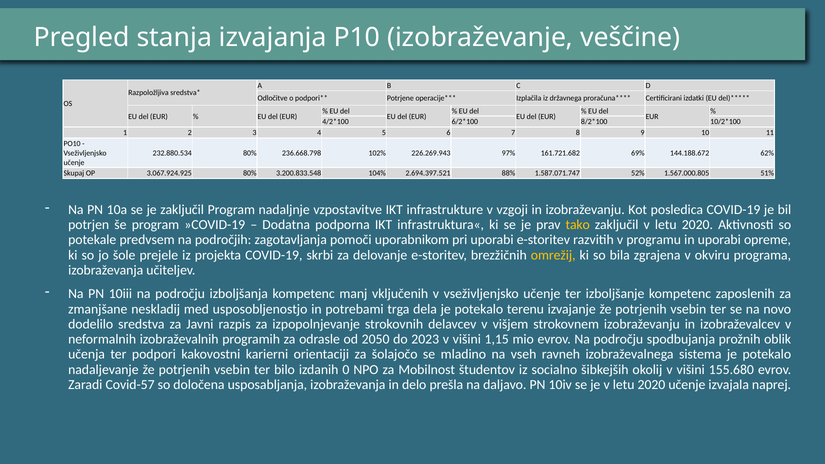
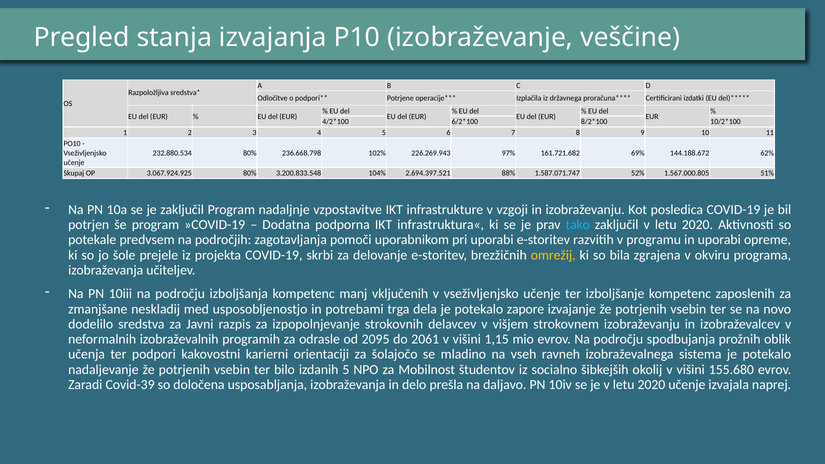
tako colour: yellow -> light blue (578, 225)
terenu: terenu -> zapore (525, 309)
2050: 2050 -> 2095 (376, 339)
2023: 2023 -> 2061 (425, 339)
izdanih 0: 0 -> 5 (346, 370)
Covid-57: Covid-57 -> Covid-39 (130, 385)
